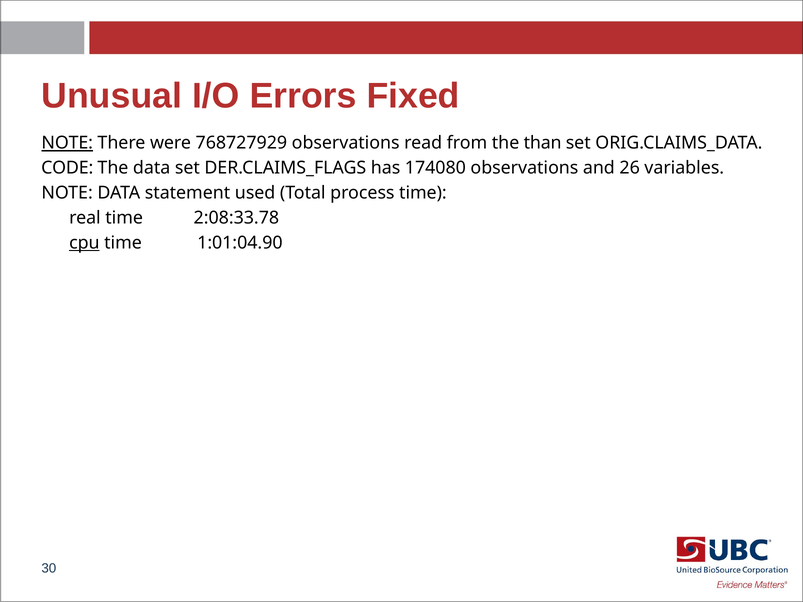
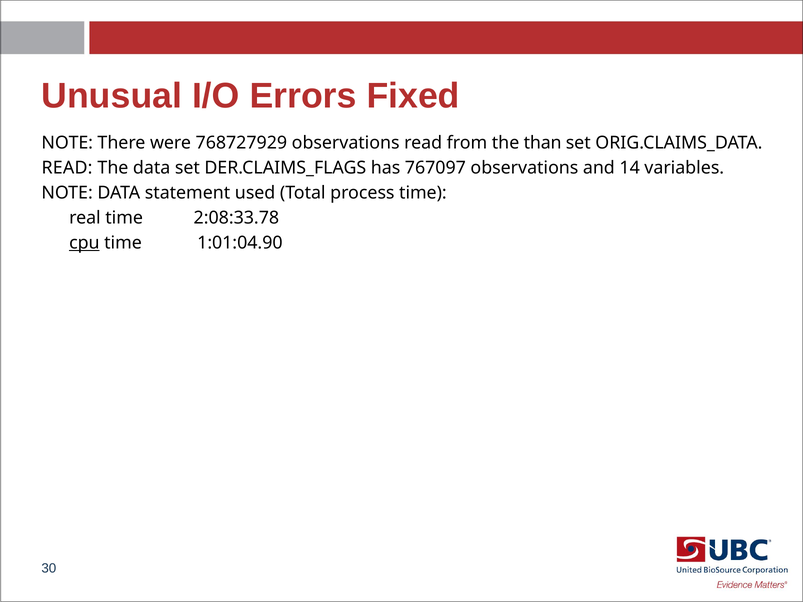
NOTE underline: present -> none (67, 143)
CODE: CODE -> READ (67, 168)
174080: 174080 -> 767097 (435, 168)
26: 26 -> 14 (630, 168)
